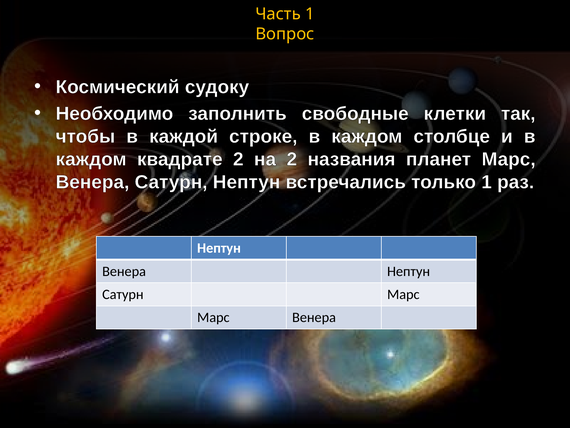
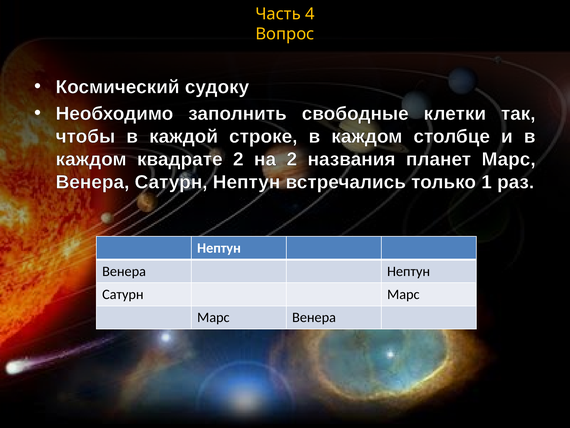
Часть 1: 1 -> 4 (310, 14)
